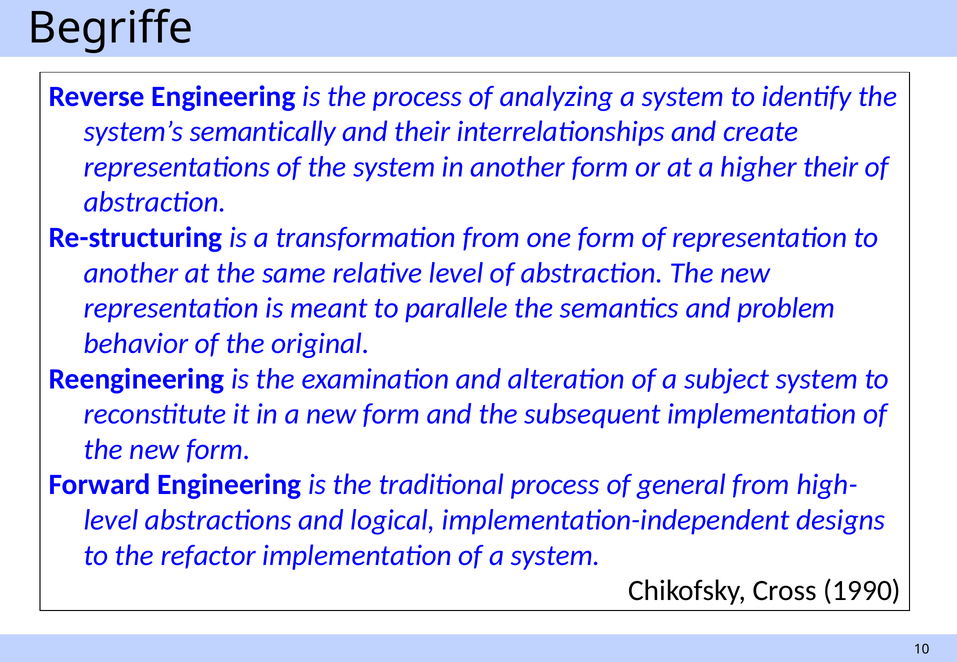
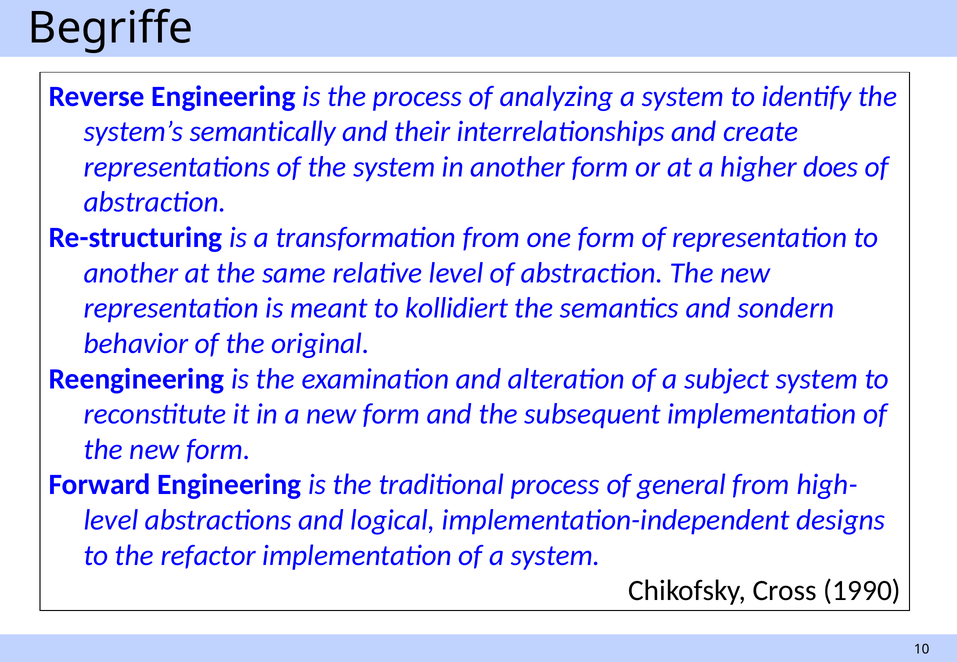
higher their: their -> does (831, 167)
parallele: parallele -> kollidiert (457, 308)
problem: problem -> sondern (786, 308)
